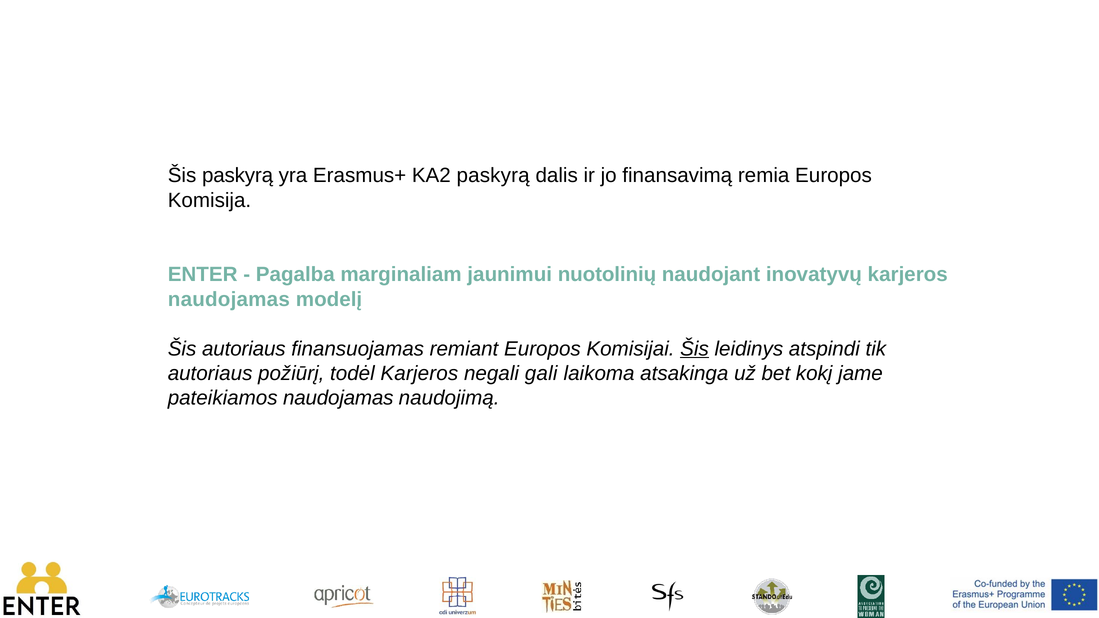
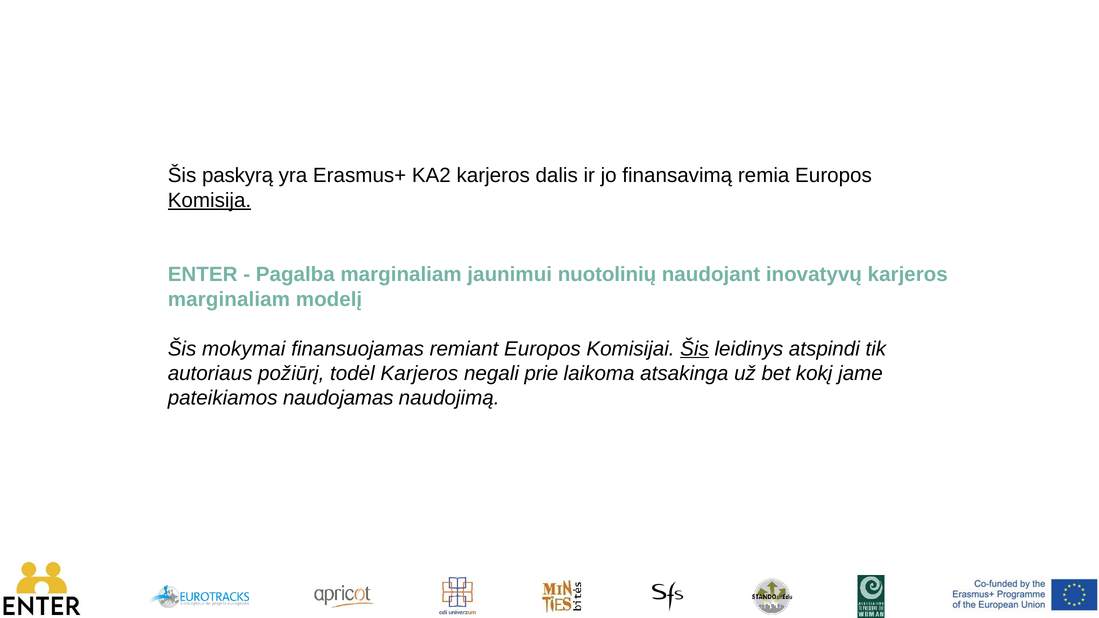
KA2 paskyrą: paskyrą -> karjeros (493, 176)
Komisija underline: none -> present (209, 200)
naudojamas: naudojamas -> marginaliam (229, 299)
Šis autoriaus: autoriaus -> mokymai (244, 349)
gali: gali -> prie (541, 374)
